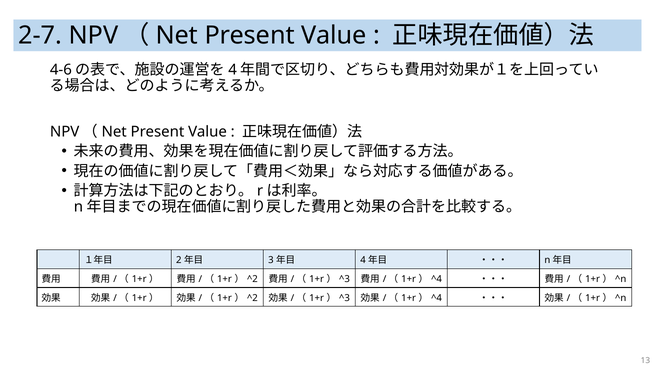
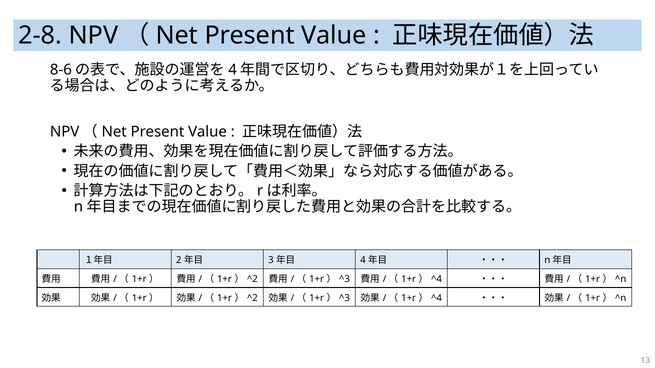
2-7: 2-7 -> 2-8 (40, 36)
4-6: 4-6 -> 8-6 (61, 70)
